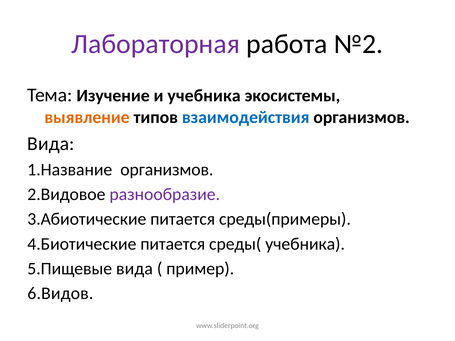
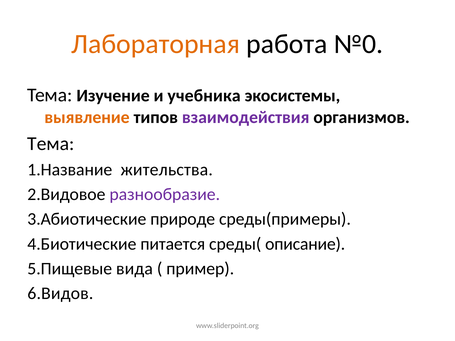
Лабораторная colour: purple -> orange (156, 44)
№2: №2 -> №0 (358, 44)
взаимодействия colour: blue -> purple (246, 117)
Вида: Вида -> Тема (51, 144)
1.Название организмов: организмов -> жительства (167, 170)
3.Абиотические питается: питается -> природе (183, 219)
среды( учебника: учебника -> описание (305, 244)
